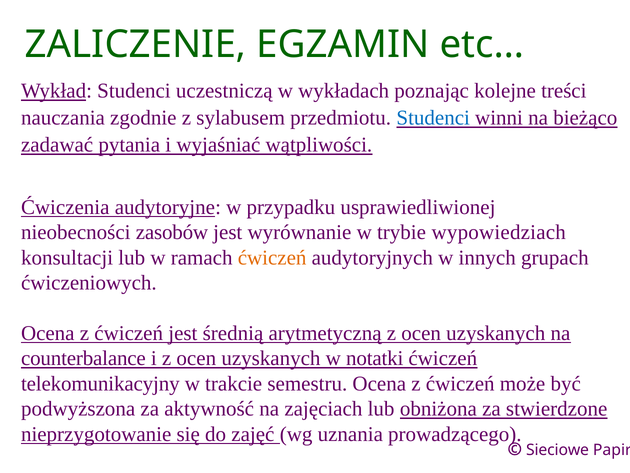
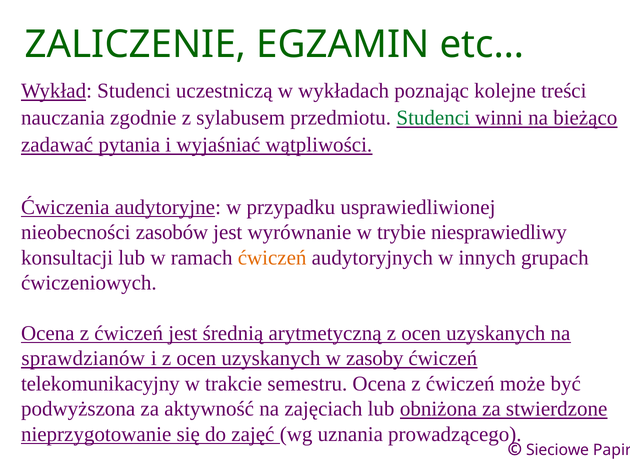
Studenci colour: blue -> green (433, 118)
wypowiedziach: wypowiedziach -> niesprawiedliwy (499, 232)
counterbalance: counterbalance -> sprawdzianów (83, 358)
notatki: notatki -> zasoby (375, 358)
